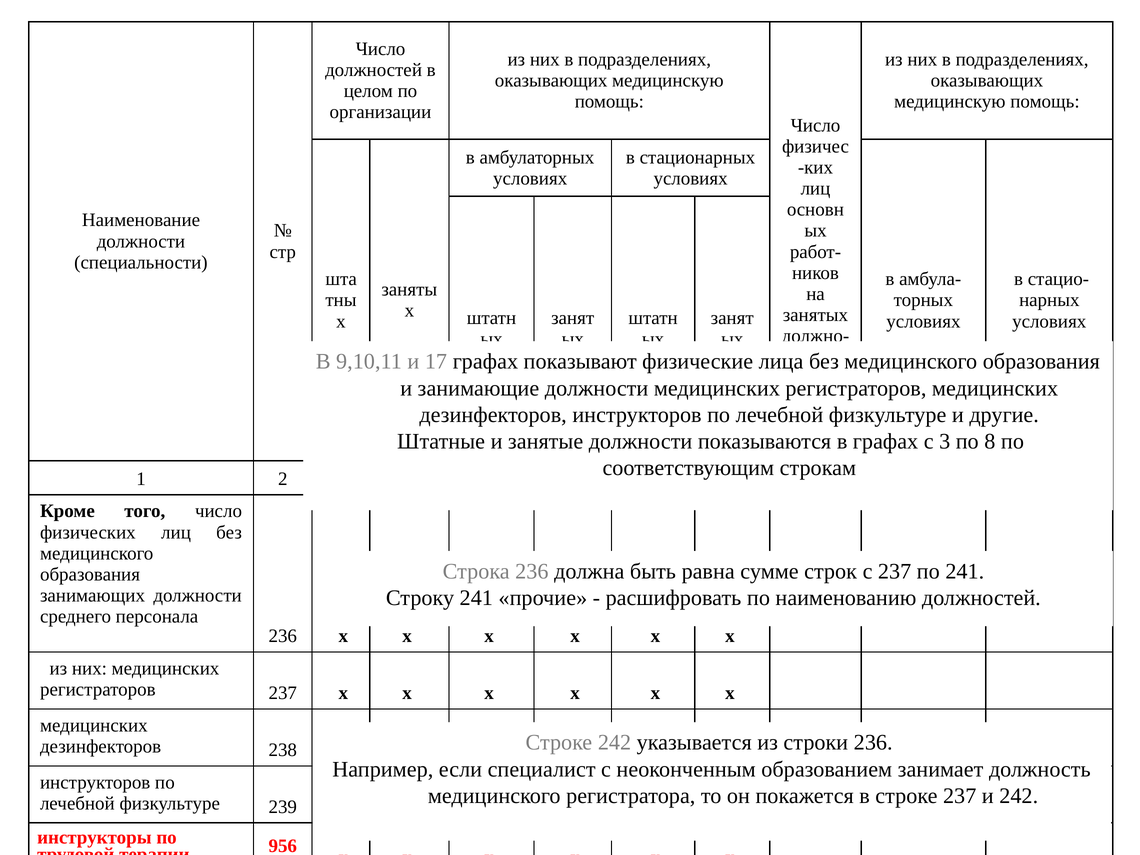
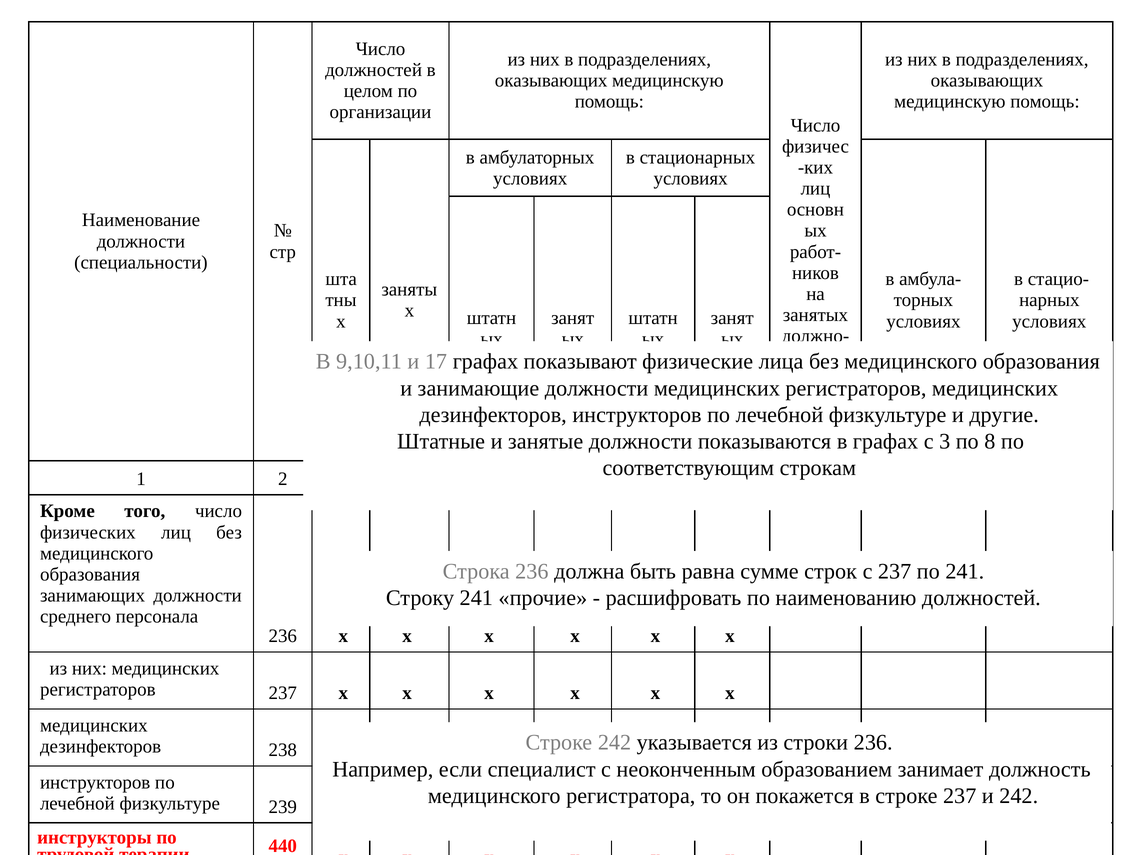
956: 956 -> 440 (283, 846)
